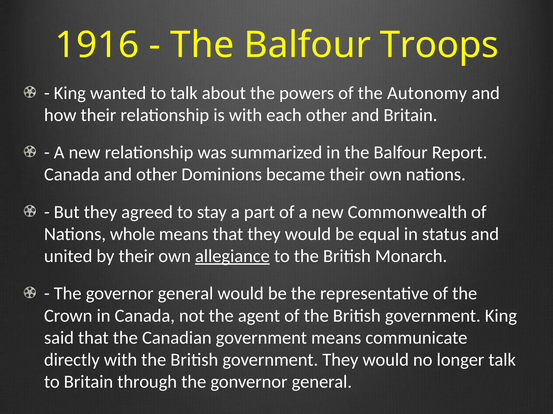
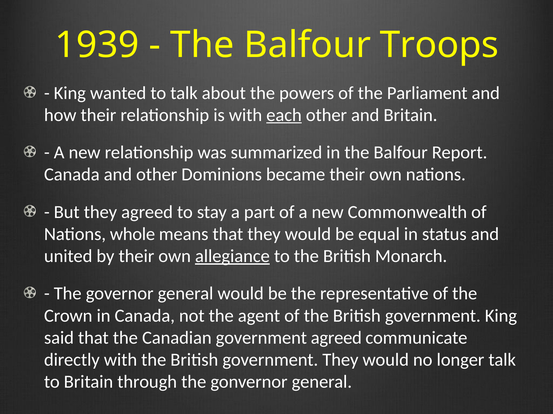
1916: 1916 -> 1939 (97, 45)
Autonomy: Autonomy -> Parliament (427, 93)
each underline: none -> present (284, 115)
government means: means -> agreed (336, 338)
